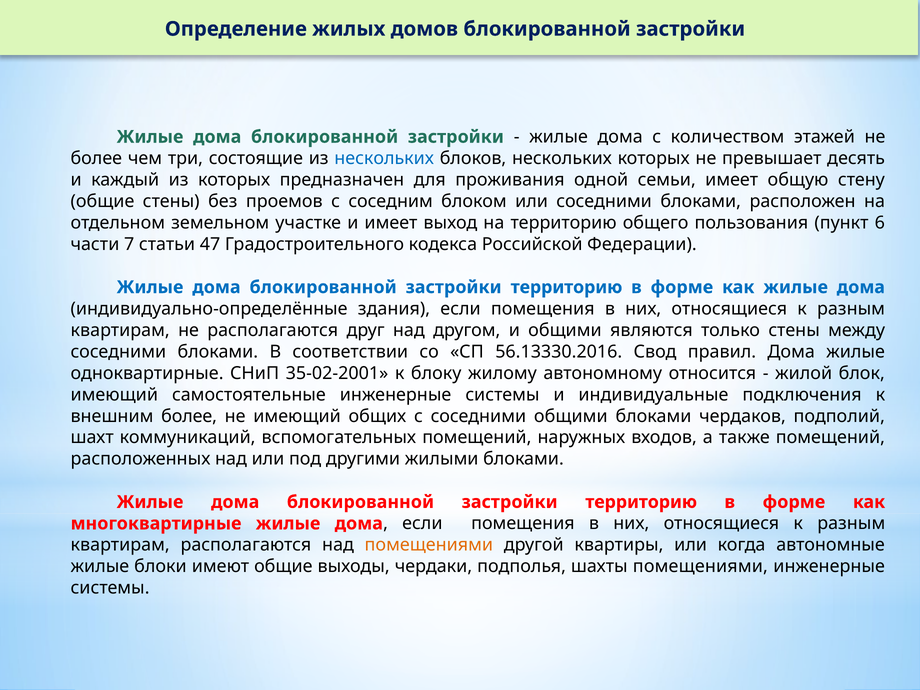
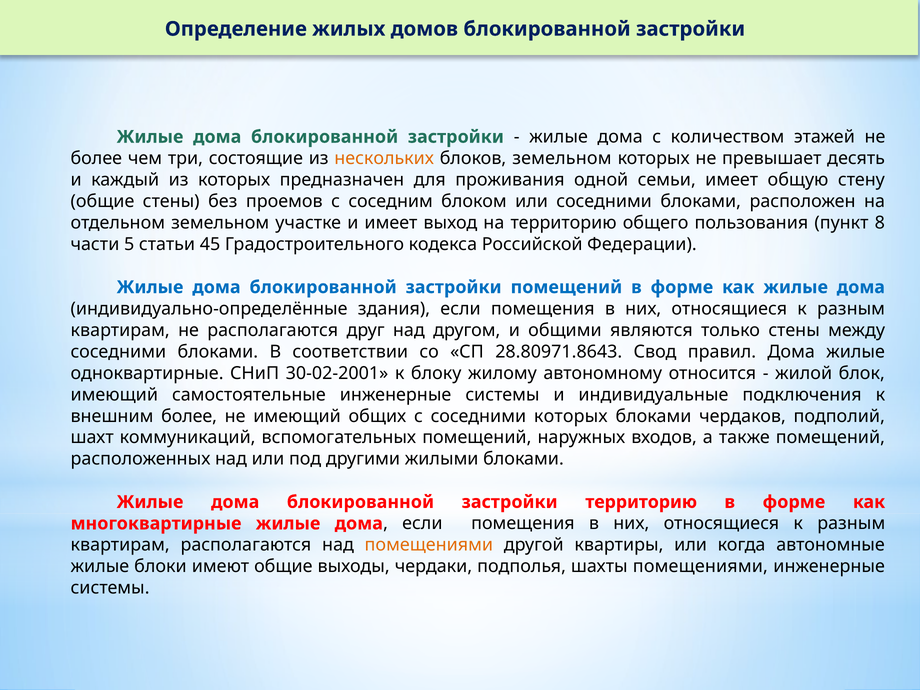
нескольких colour: blue -> orange (384, 158)
блоков нескольких: нескольких -> земельном (562, 158)
6: 6 -> 8 (880, 223)
7: 7 -> 5 (129, 244)
47: 47 -> 45 (210, 244)
территорию: территорию -> помещений (566, 287)
56.13330.2016: 56.13330.2016 -> 28.80971.8643 (559, 352)
35-02-2001: 35-02-2001 -> 30-02-2001 (337, 373)
соседними общими: общими -> которых (571, 416)
